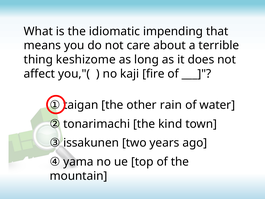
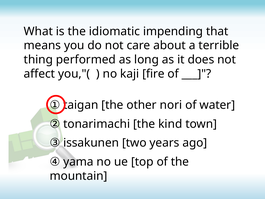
keshizome: keshizome -> performed (86, 60)
rain: rain -> nori (171, 105)
